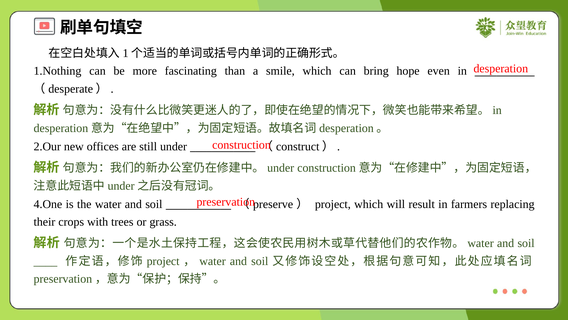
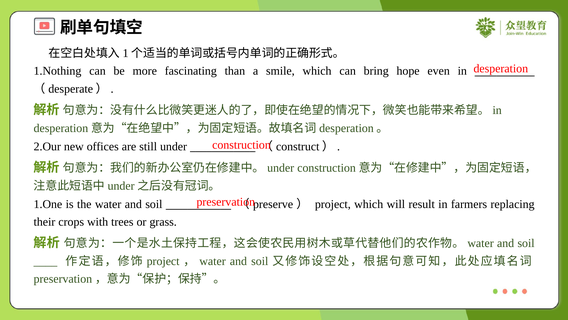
4.One: 4.One -> 1.One (48, 204)
